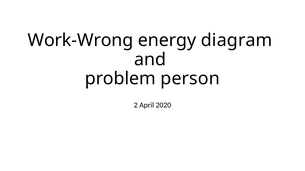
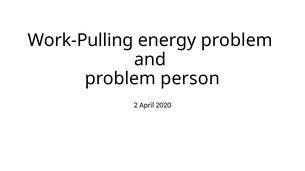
Work-Wrong: Work-Wrong -> Work-Pulling (80, 40)
energy diagram: diagram -> problem (237, 40)
